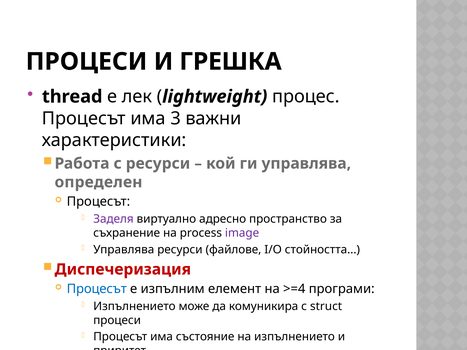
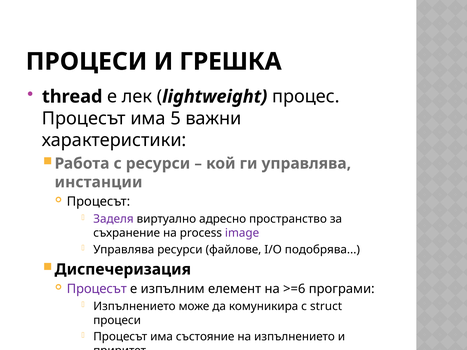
3: 3 -> 5 (176, 118)
определен: определен -> инстанции (99, 182)
стойността: стойността -> подобрява (322, 250)
Диспечеризация colour: red -> black (123, 270)
Процесът colour: blue -> purple (97, 289)
>=4: >=4 -> >=6 (294, 289)
